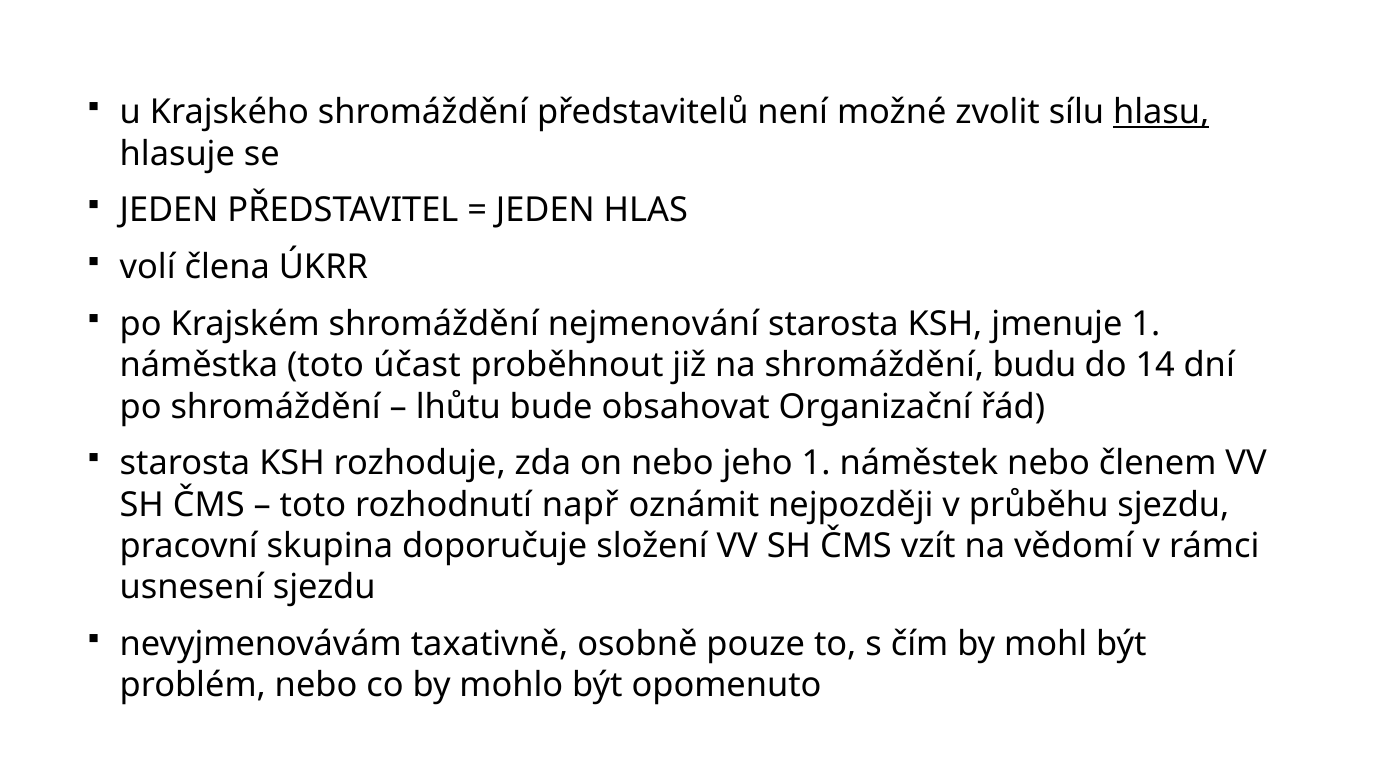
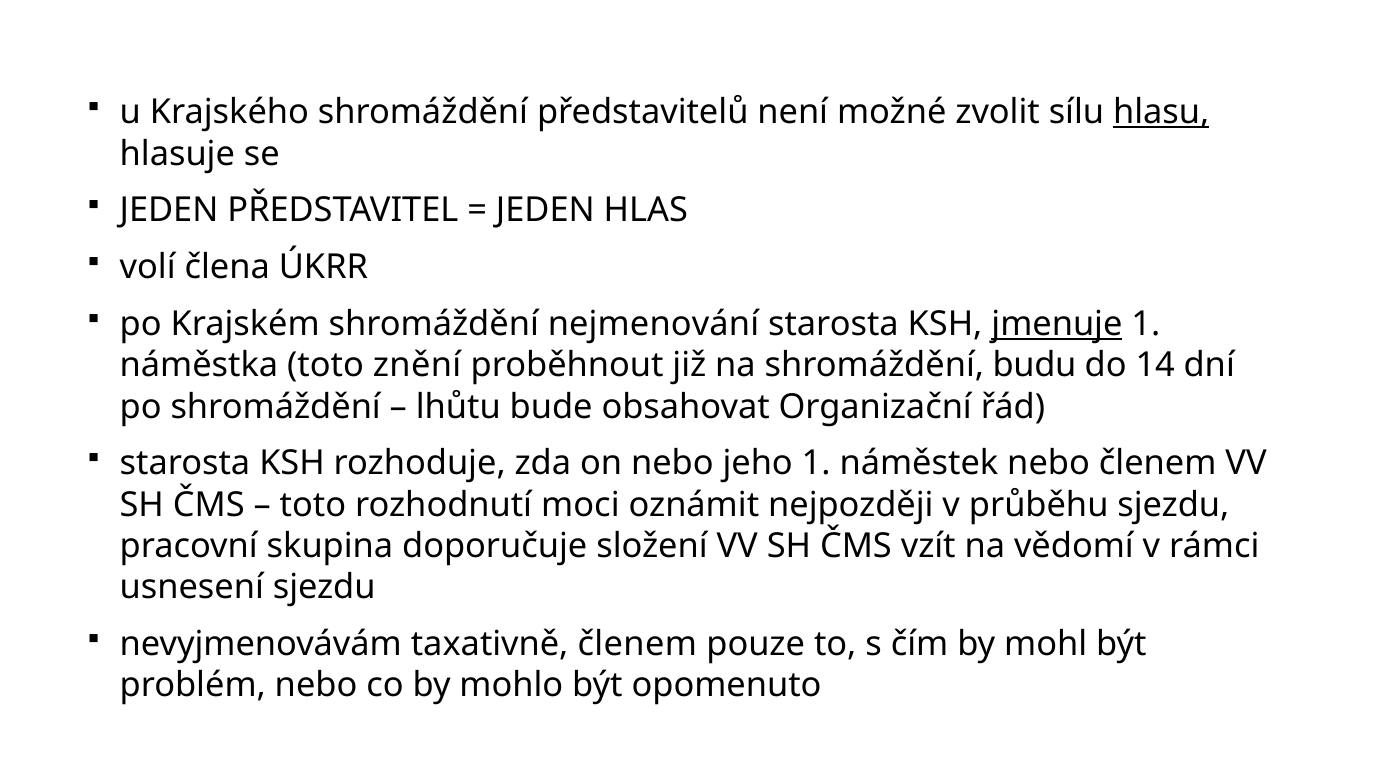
jmenuje underline: none -> present (1057, 324)
účast: účast -> znění (417, 365)
např: např -> moci (580, 504)
taxativně osobně: osobně -> členem (637, 644)
